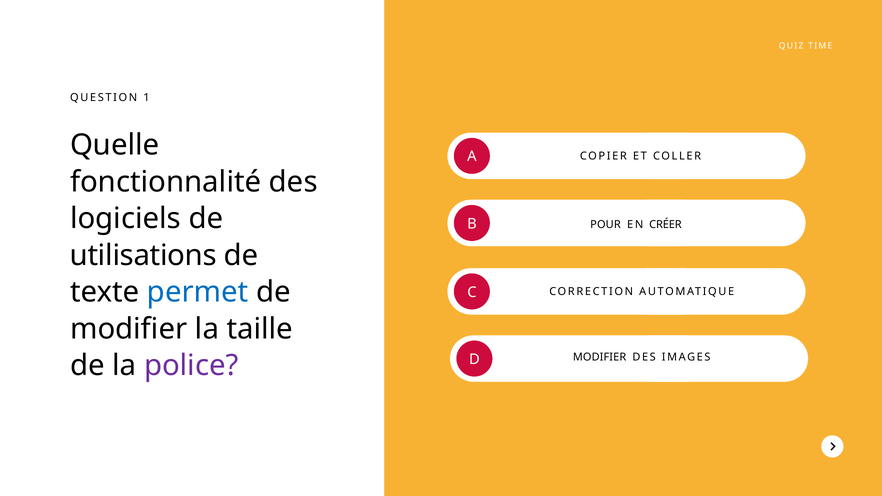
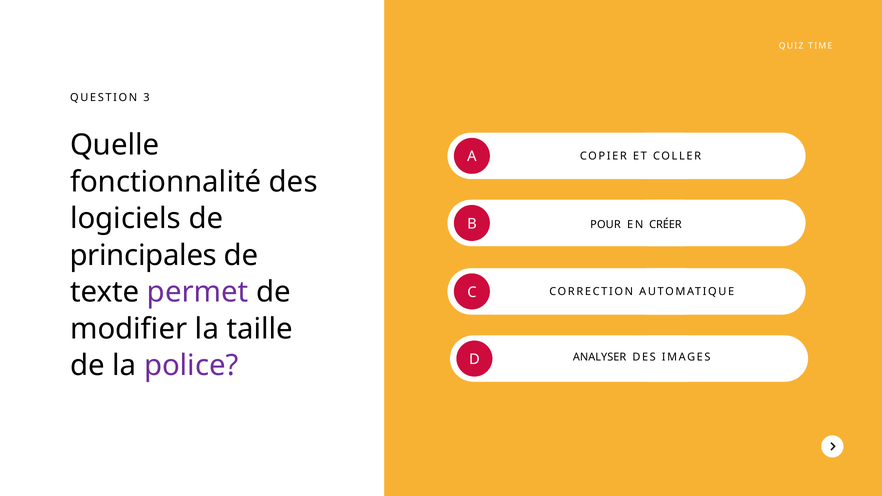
1: 1 -> 3 (146, 98)
utilisations: utilisations -> principales (143, 256)
permet colour: blue -> purple (198, 292)
D MODIFIER: MODIFIER -> ANALYSER (600, 357)
